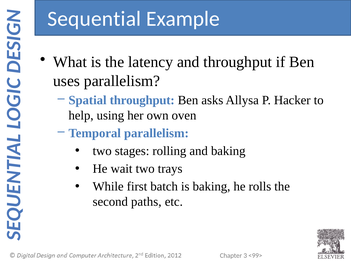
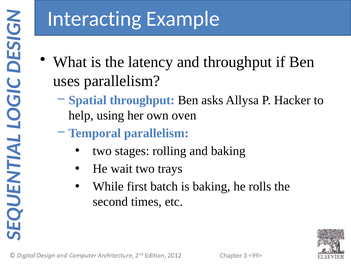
Sequential: Sequential -> Interacting (94, 19)
paths: paths -> times (146, 201)
